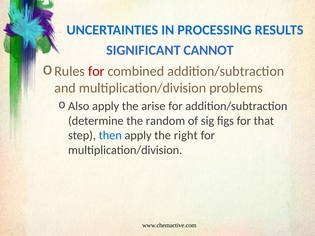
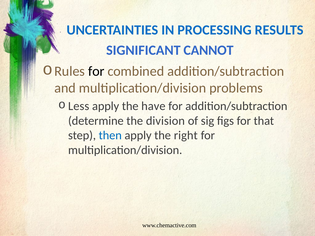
for colour: red -> black (96, 71)
Also: Also -> Less (79, 106)
arise: arise -> have (153, 106)
random: random -> division (165, 121)
